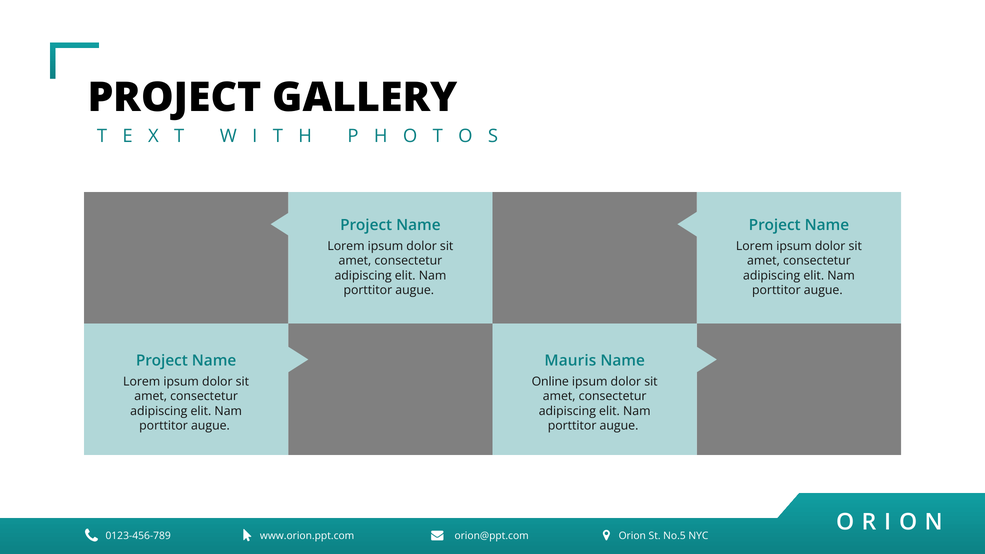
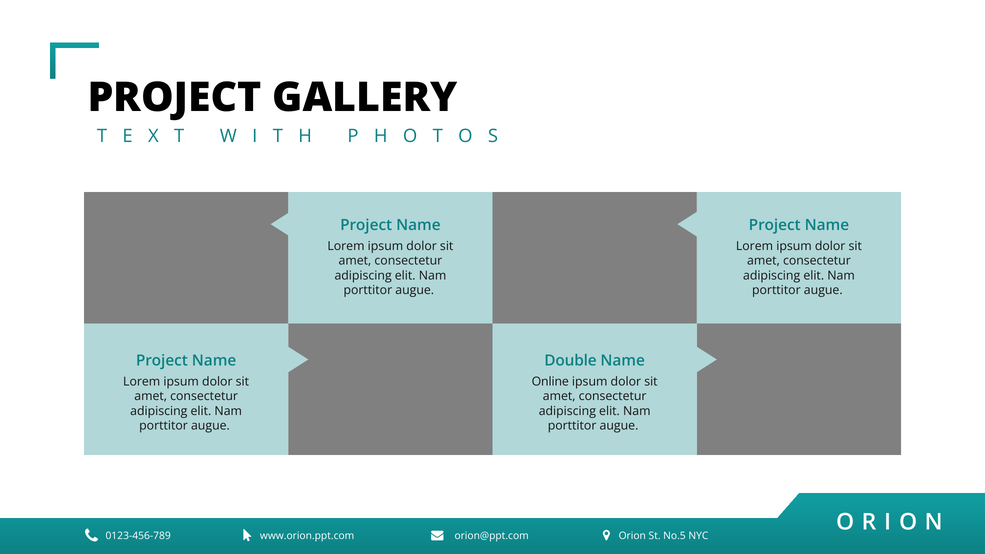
Mauris: Mauris -> Double (571, 361)
